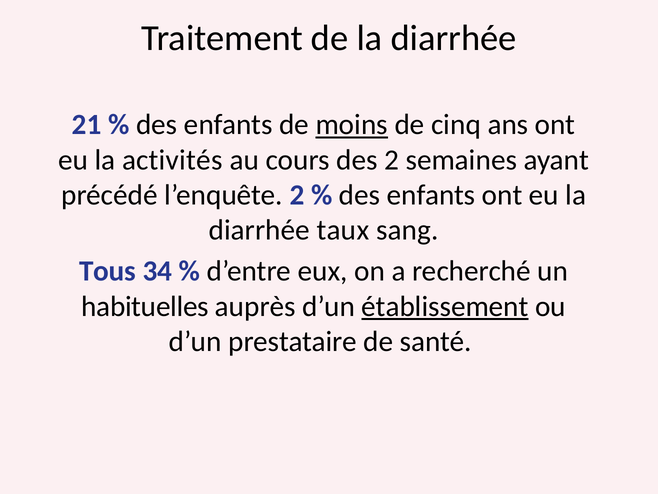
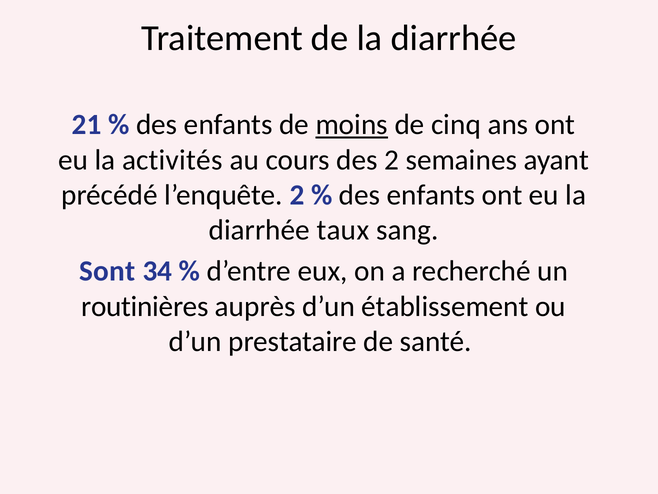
Tous: Tous -> Sont (107, 271)
habituelles: habituelles -> routinières (145, 306)
établissement underline: present -> none (445, 306)
